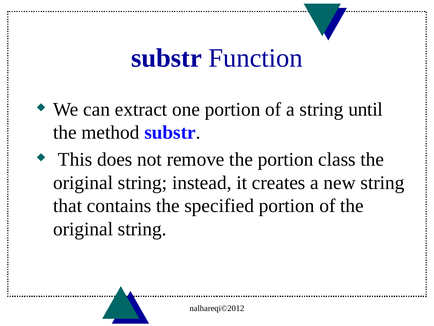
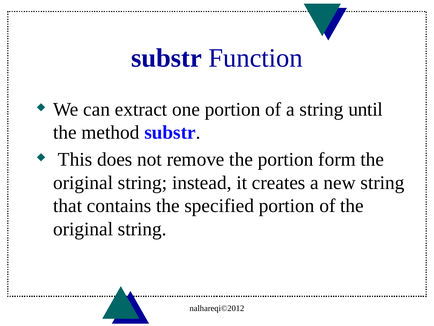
class: class -> form (337, 159)
